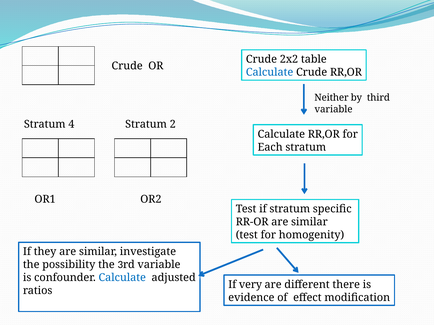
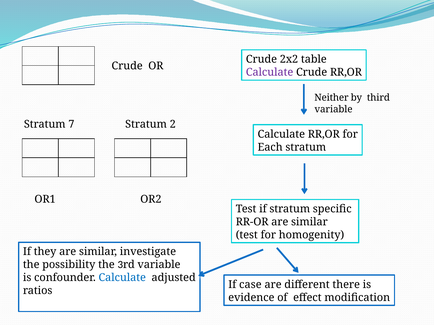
Calculate colour: blue -> purple (270, 72)
4: 4 -> 7 (71, 124)
very: very -> case (250, 285)
